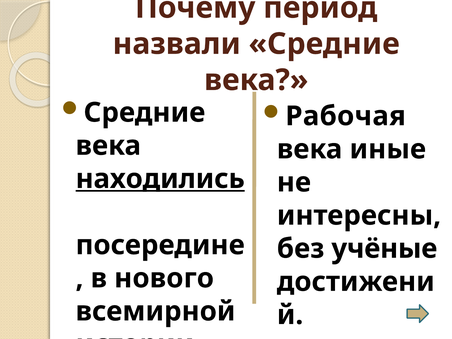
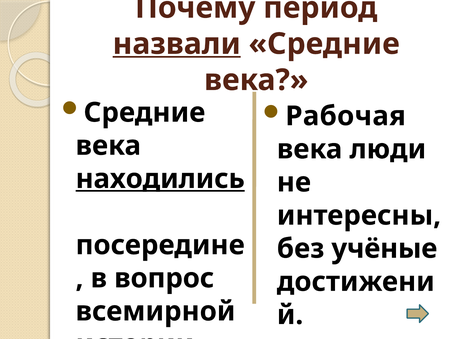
назвали underline: none -> present (177, 44)
иные: иные -> люди (388, 149)
нового: нового -> вопрос (164, 278)
